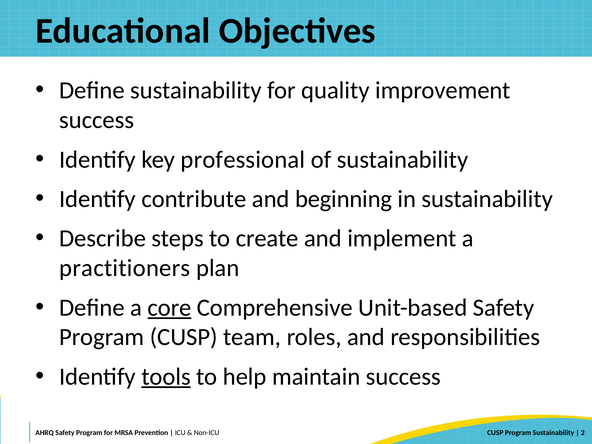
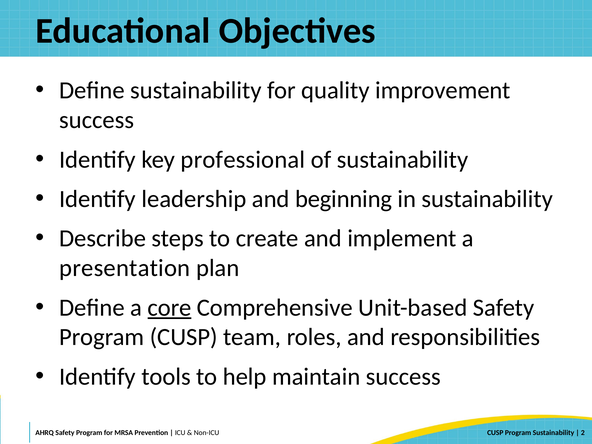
contribute: contribute -> leadership (194, 199)
practitioners: practitioners -> presentation (125, 268)
tools underline: present -> none (166, 377)
